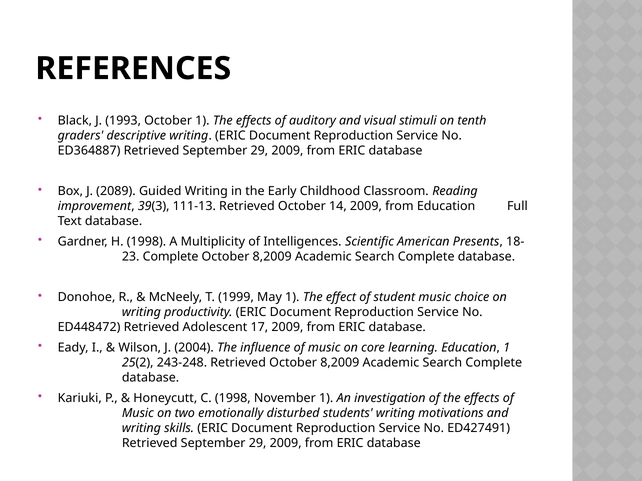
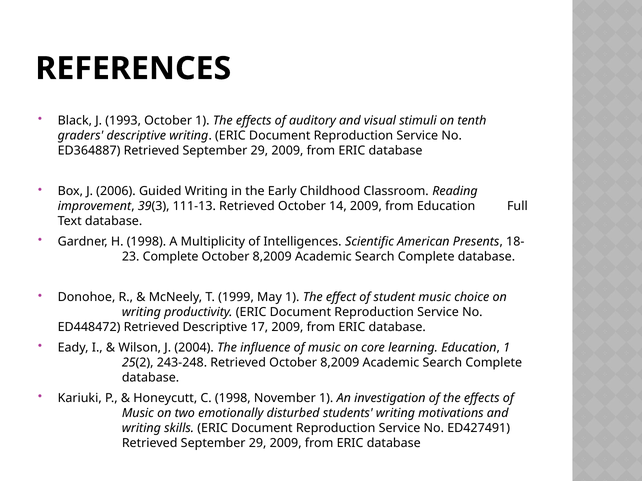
2089: 2089 -> 2006 (116, 191)
Retrieved Adolescent: Adolescent -> Descriptive (215, 328)
